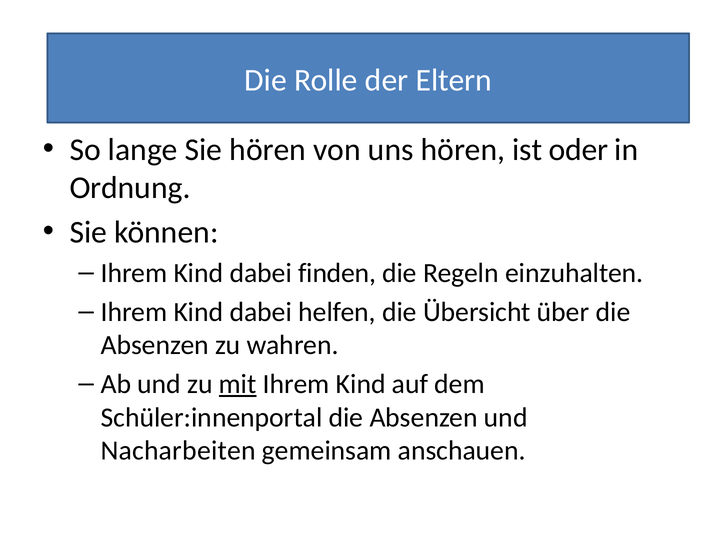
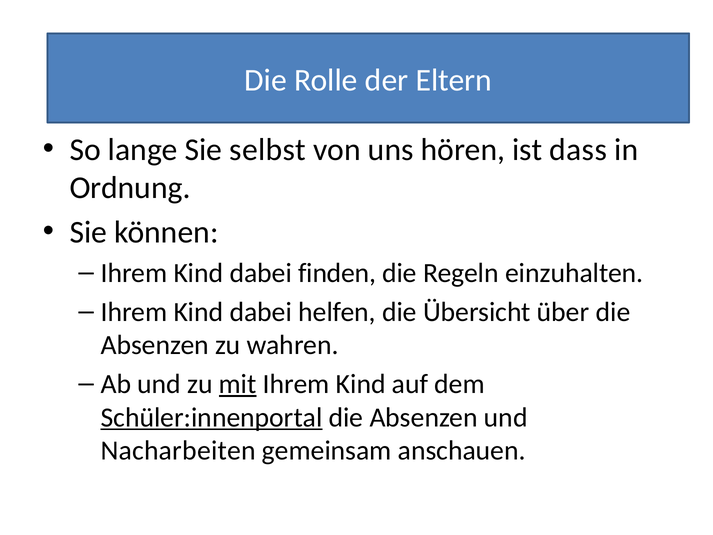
Sie hören: hören -> selbst (268, 150)
oder: oder -> dass (578, 150)
Schüler:innenportal underline: none -> present (212, 417)
